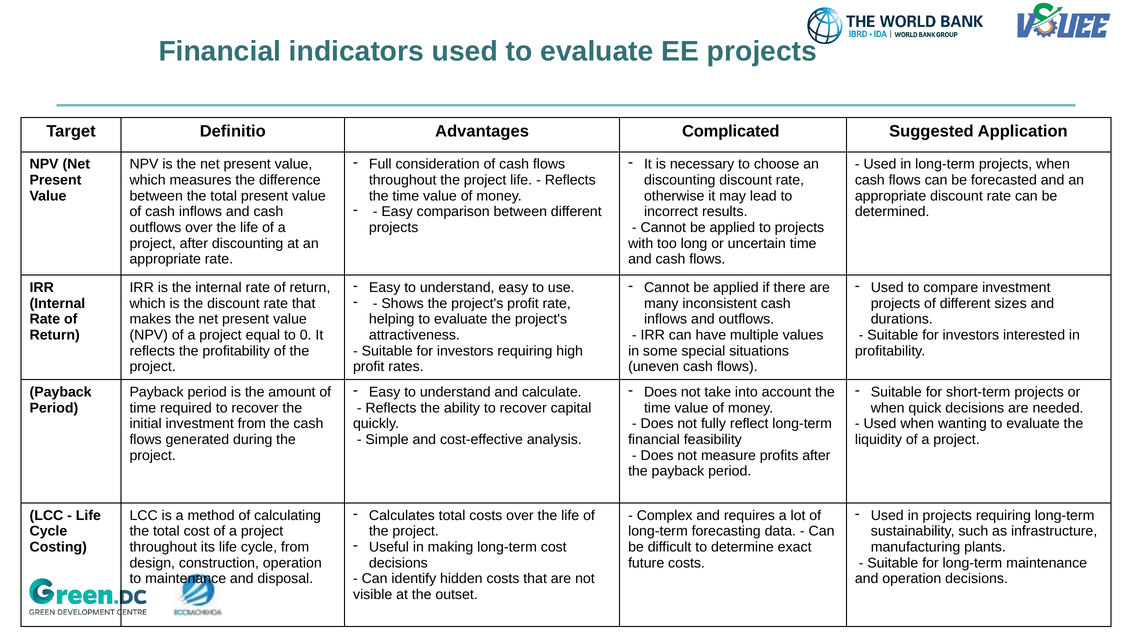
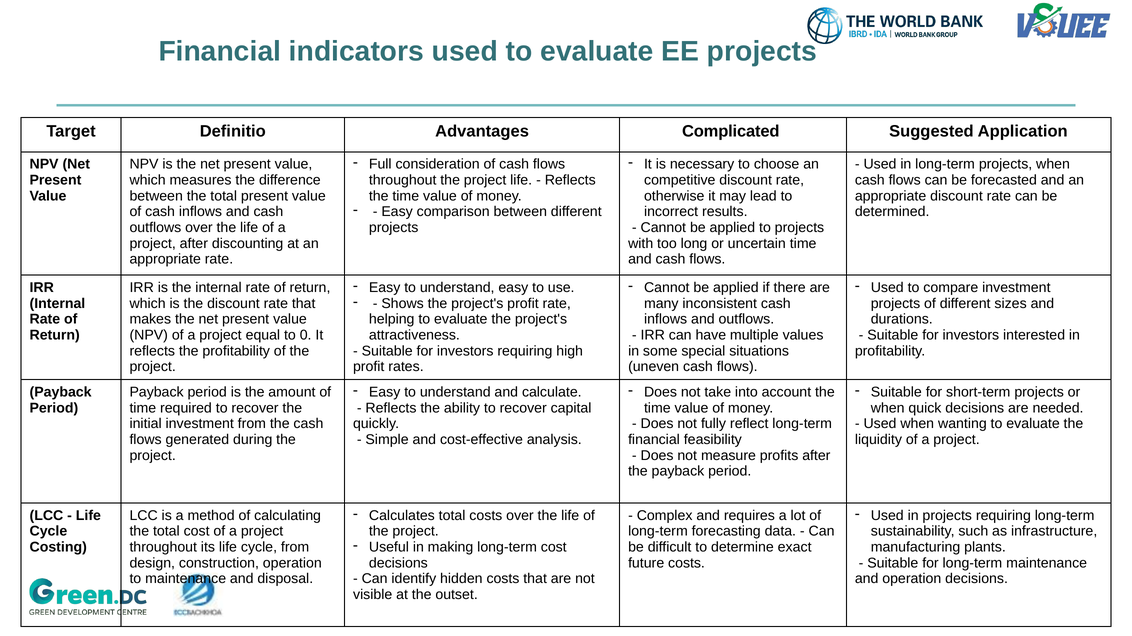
discounting: discounting -> competitive (680, 180)
